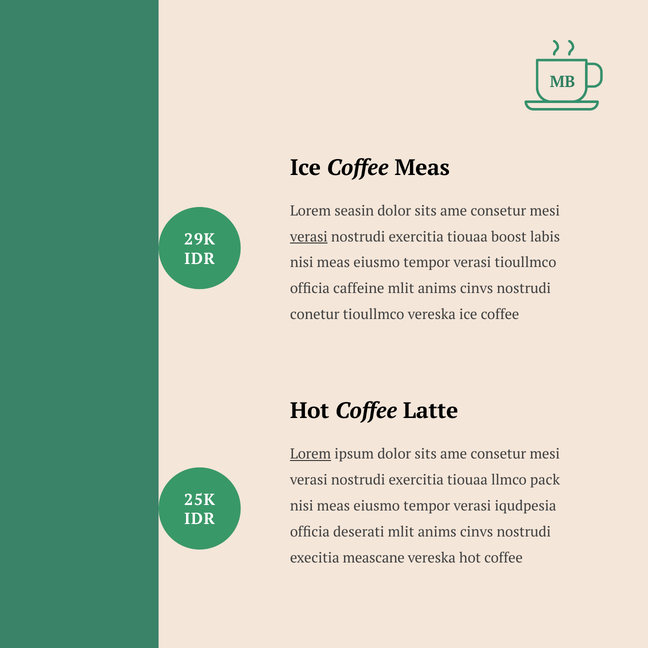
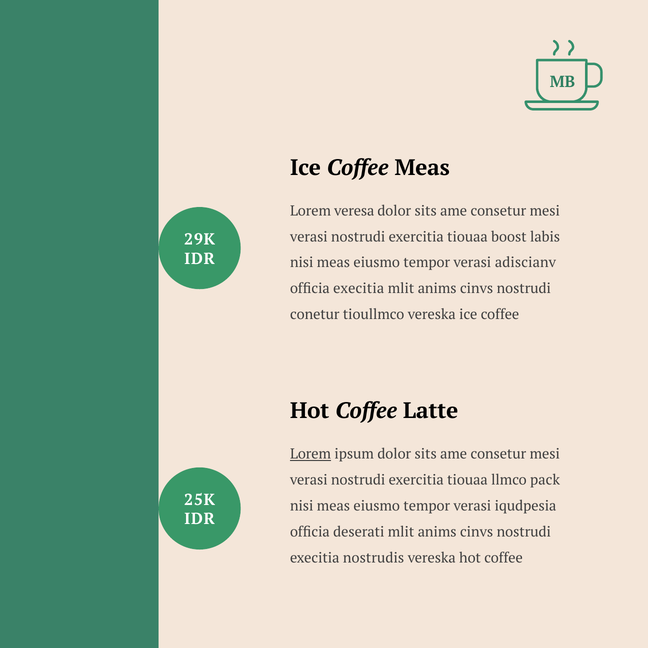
seasin: seasin -> veresa (354, 211)
verasi underline: present -> none (309, 237)
verasi tioullmco: tioullmco -> adiscianv (525, 263)
officia caffeine: caffeine -> execitia (359, 289)
meascane: meascane -> nostrudis (374, 558)
